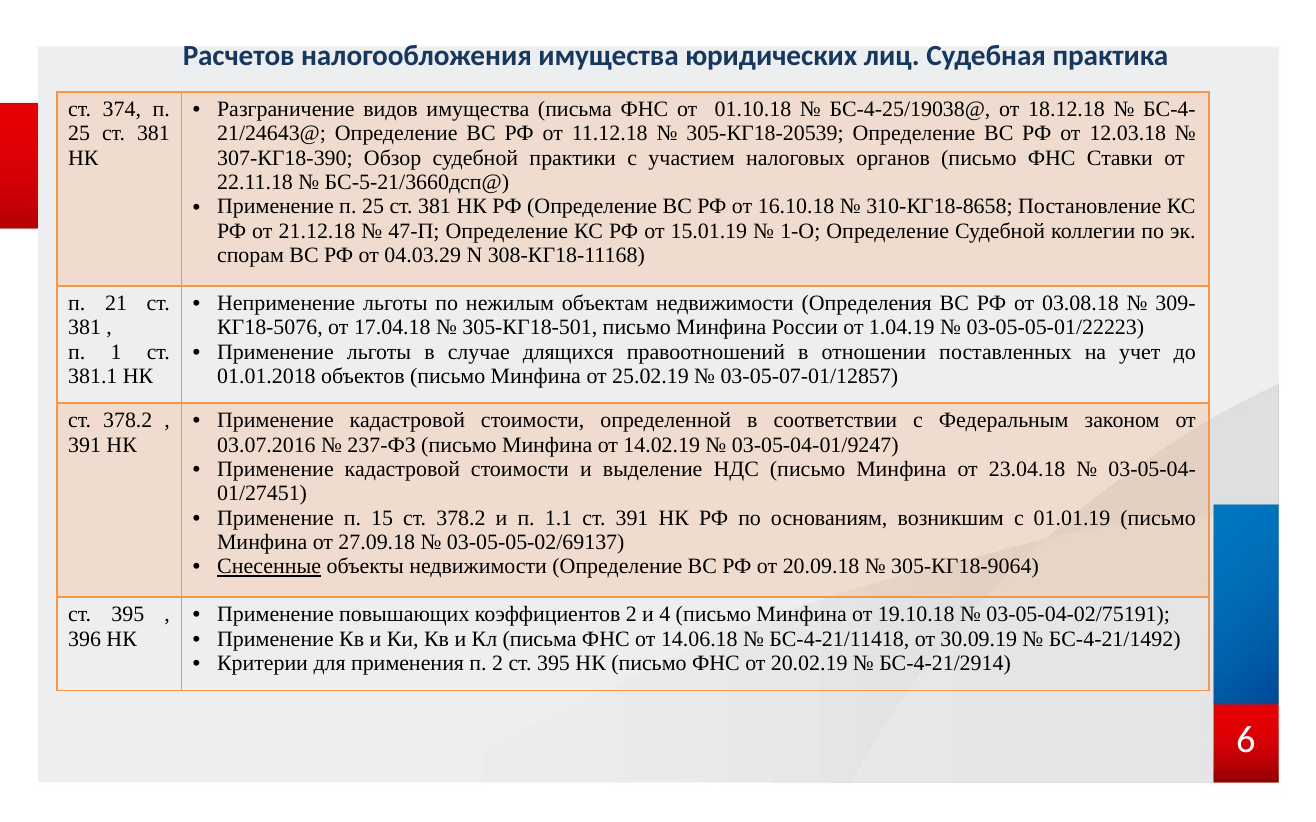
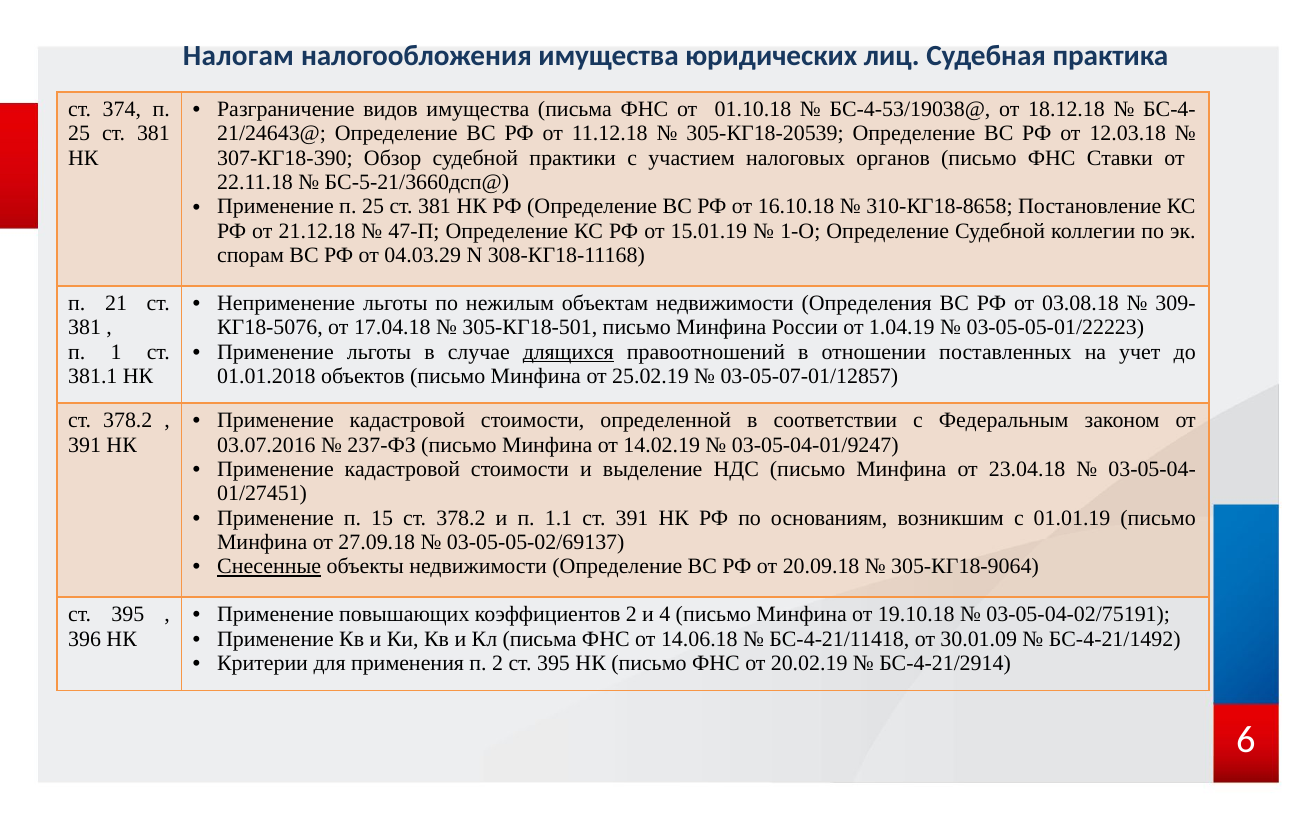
Расчетов: Расчетов -> Налогам (238, 56)
БС-4-25/19038@: БС-4-25/19038@ -> БС-4-53/19038@ (910, 109)
длящихся underline: none -> present (568, 352)
30.09.19: 30.09.19 -> 30.01.09 (979, 639)
